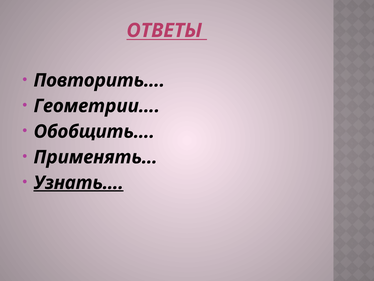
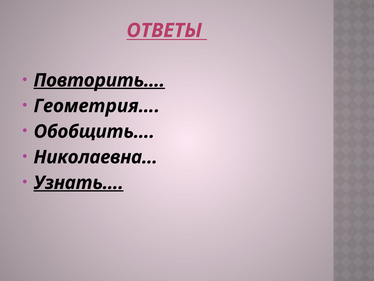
Повторить… underline: none -> present (99, 80)
Геометрии…: Геометрии… -> Геометрия… (97, 106)
Применять…: Применять… -> Николаевна… (96, 157)
